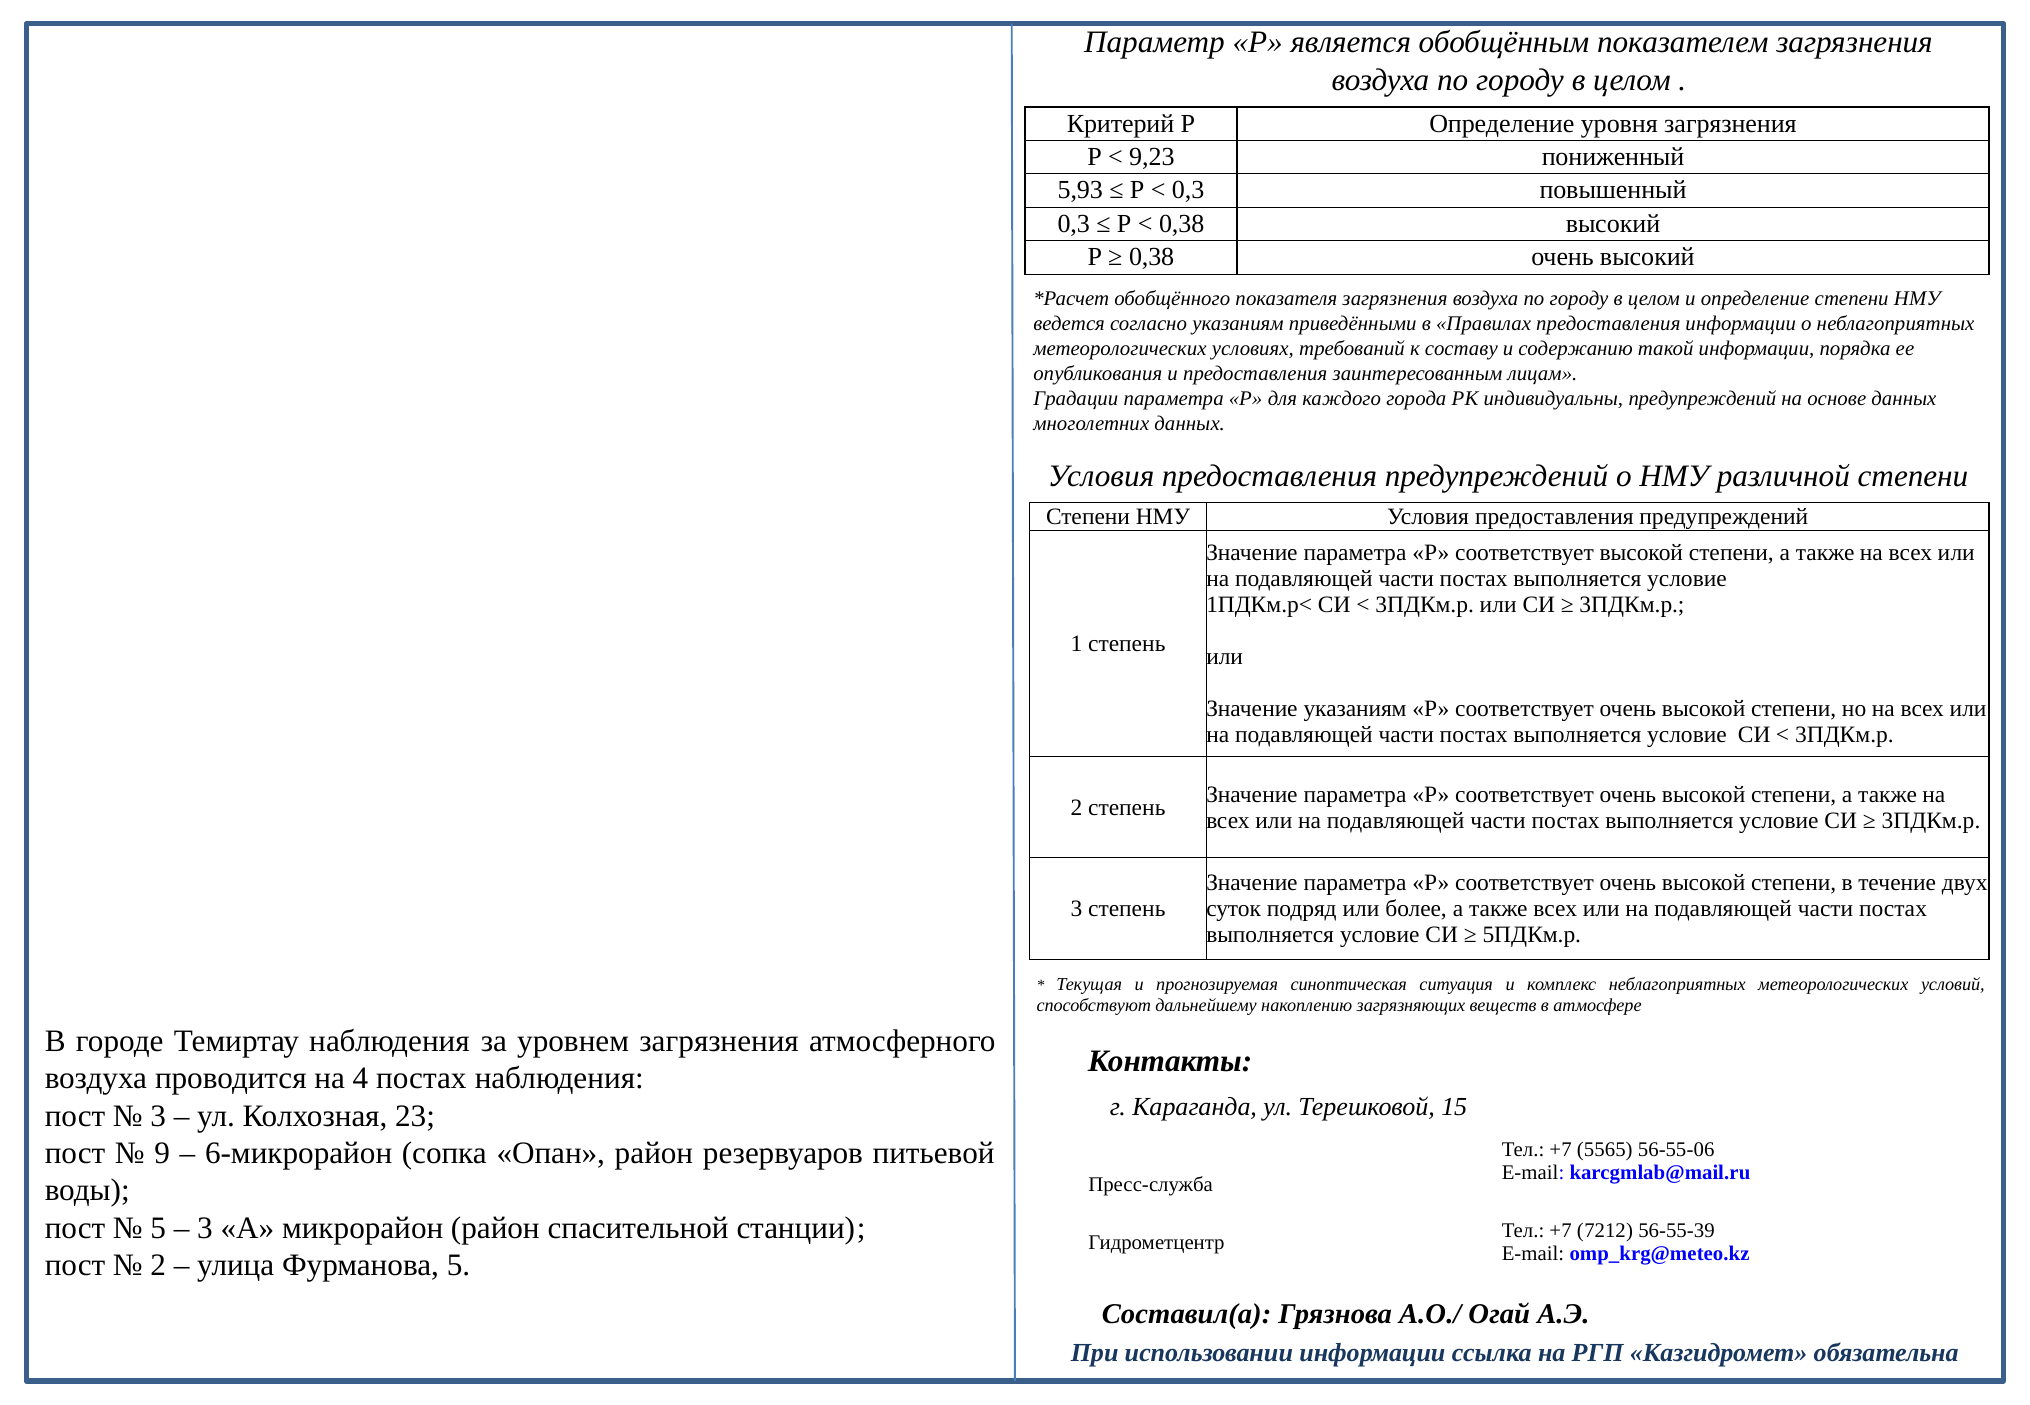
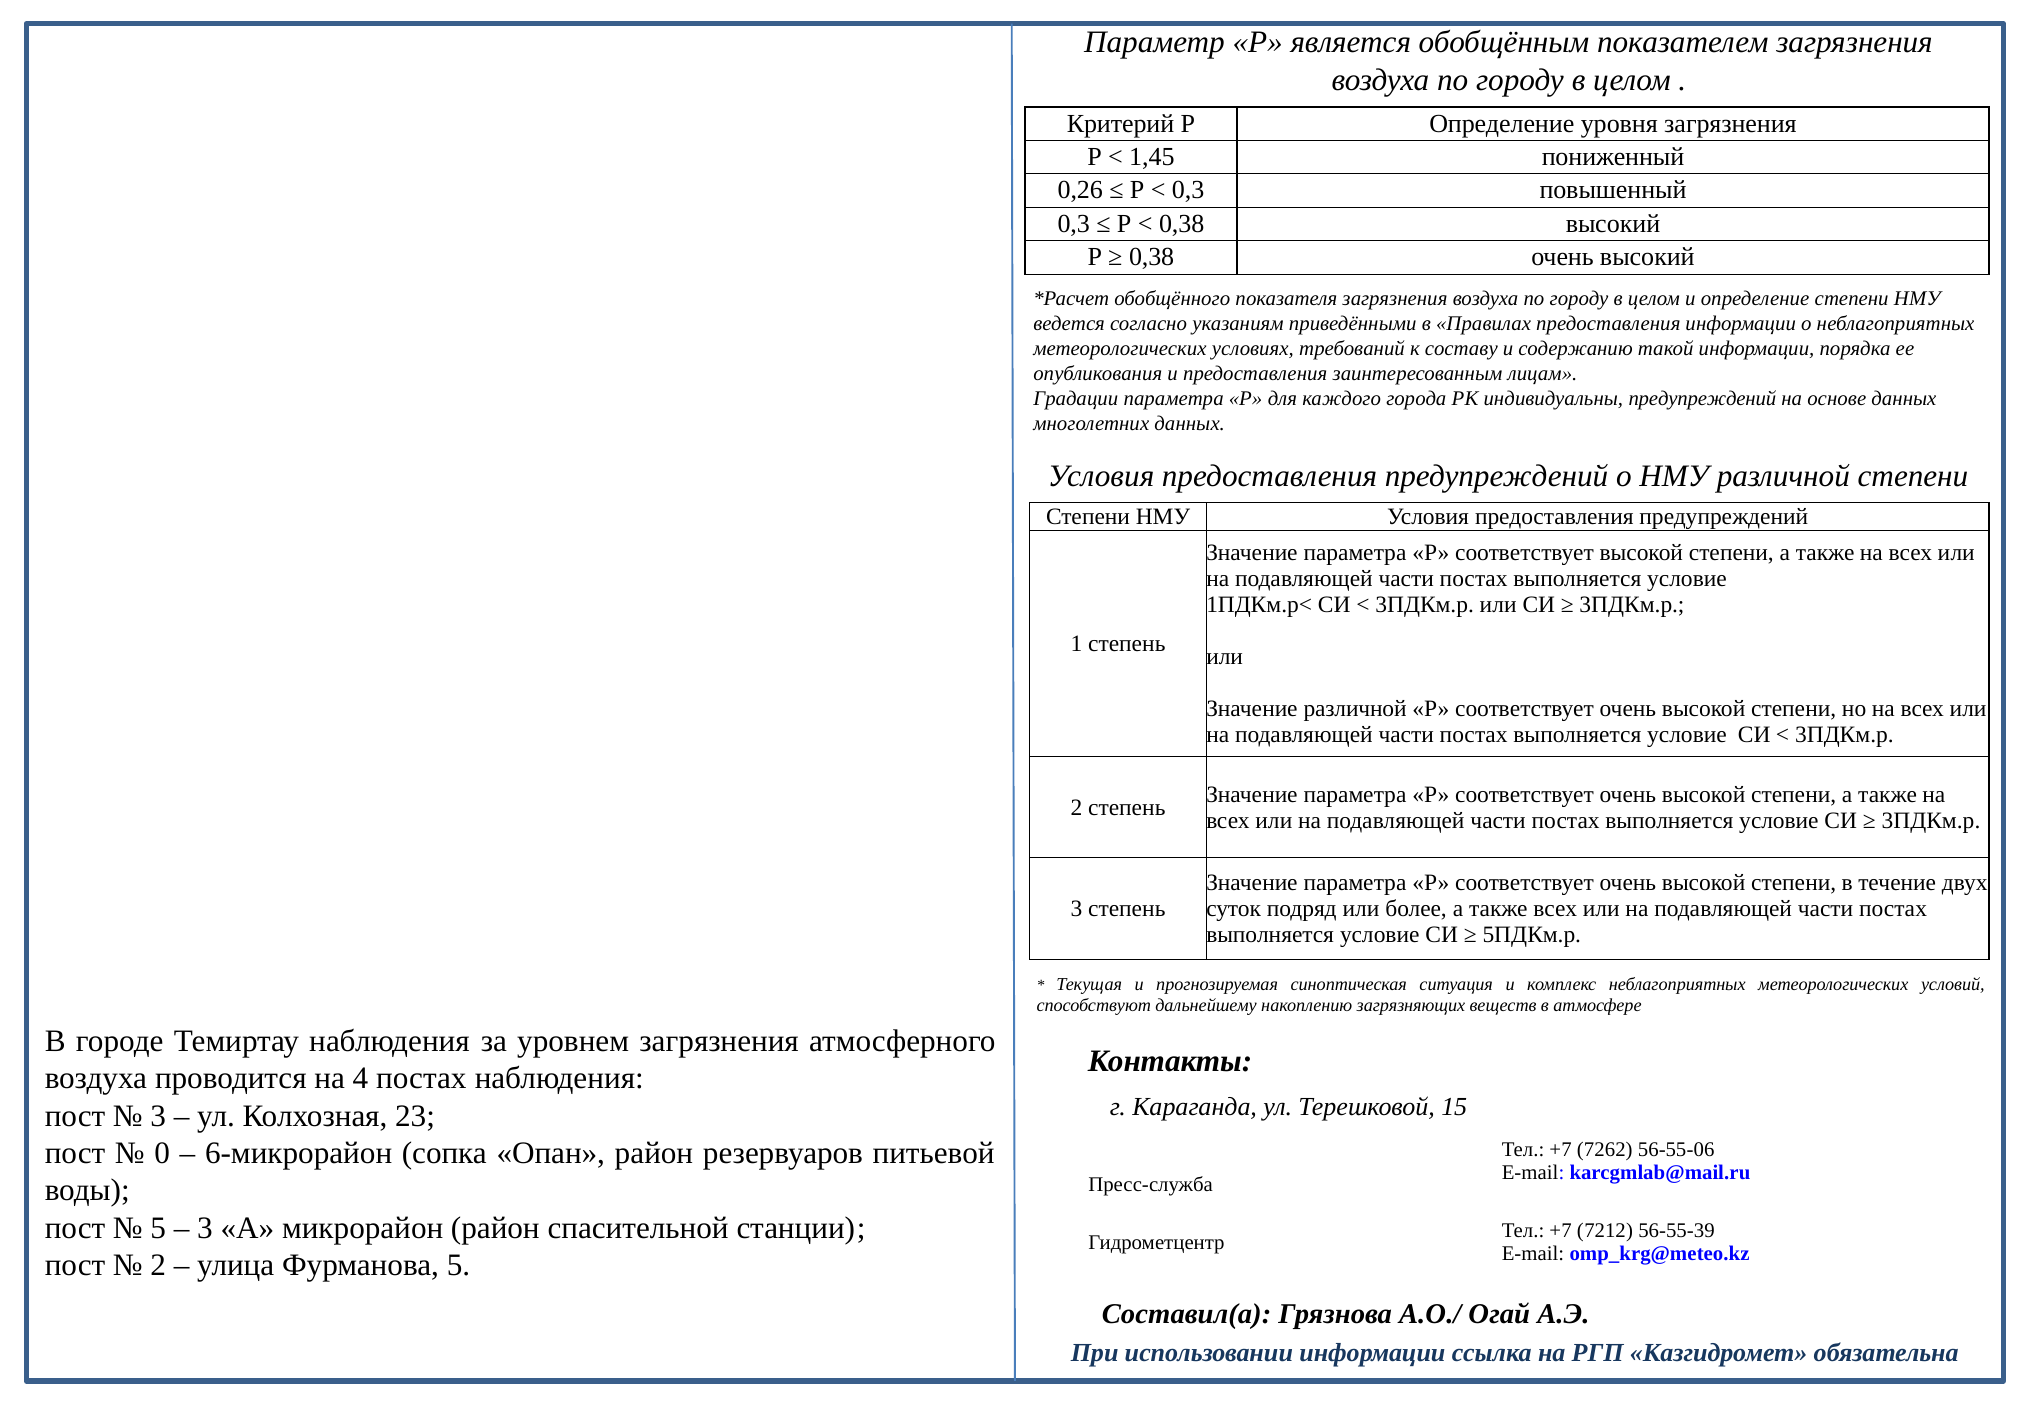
9,23: 9,23 -> 1,45 (1152, 157)
5,93: 5,93 -> 0,26 (1080, 190)
Значение указаниям: указаниям -> различной (1355, 709)
9: 9 -> 0 (162, 1154)
5565: 5565 -> 7262 (1605, 1150)
